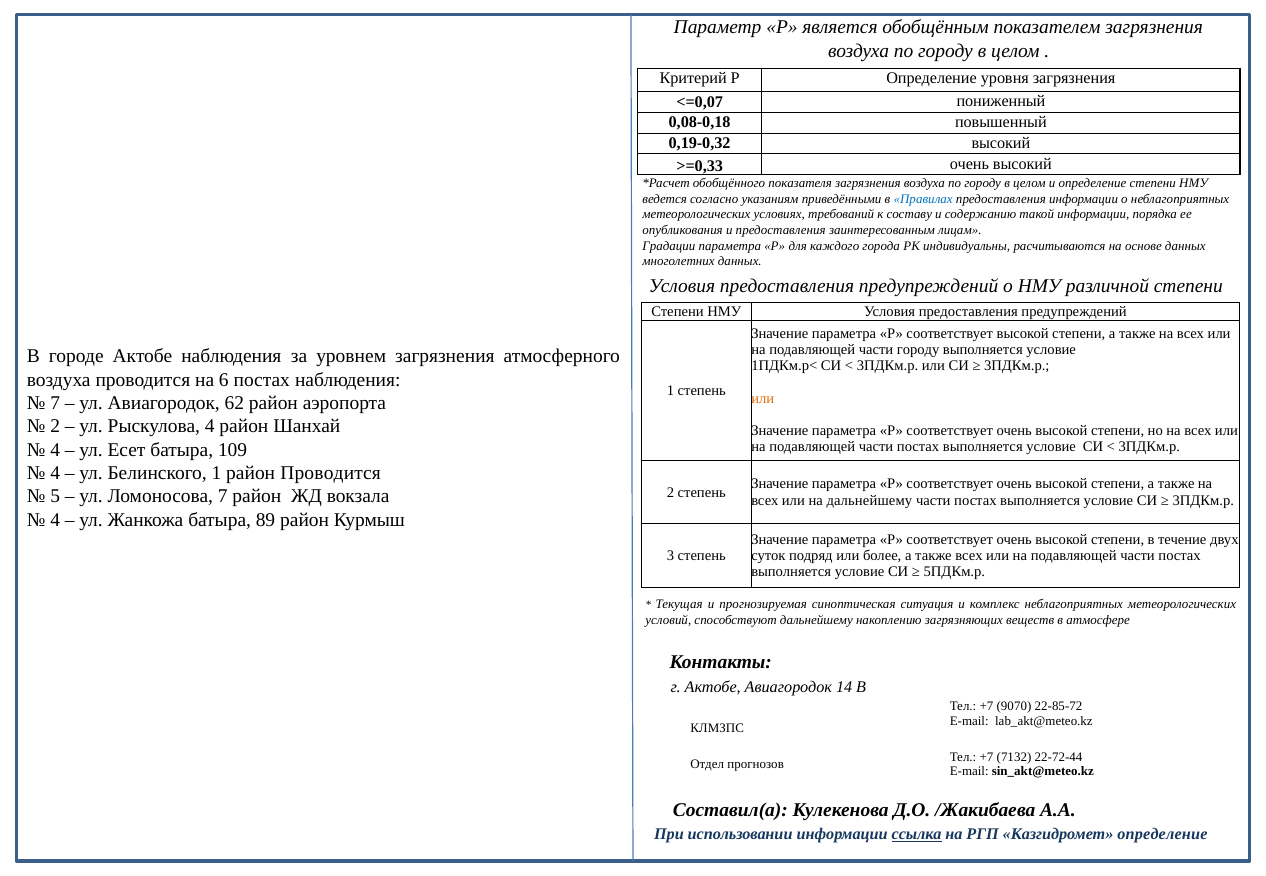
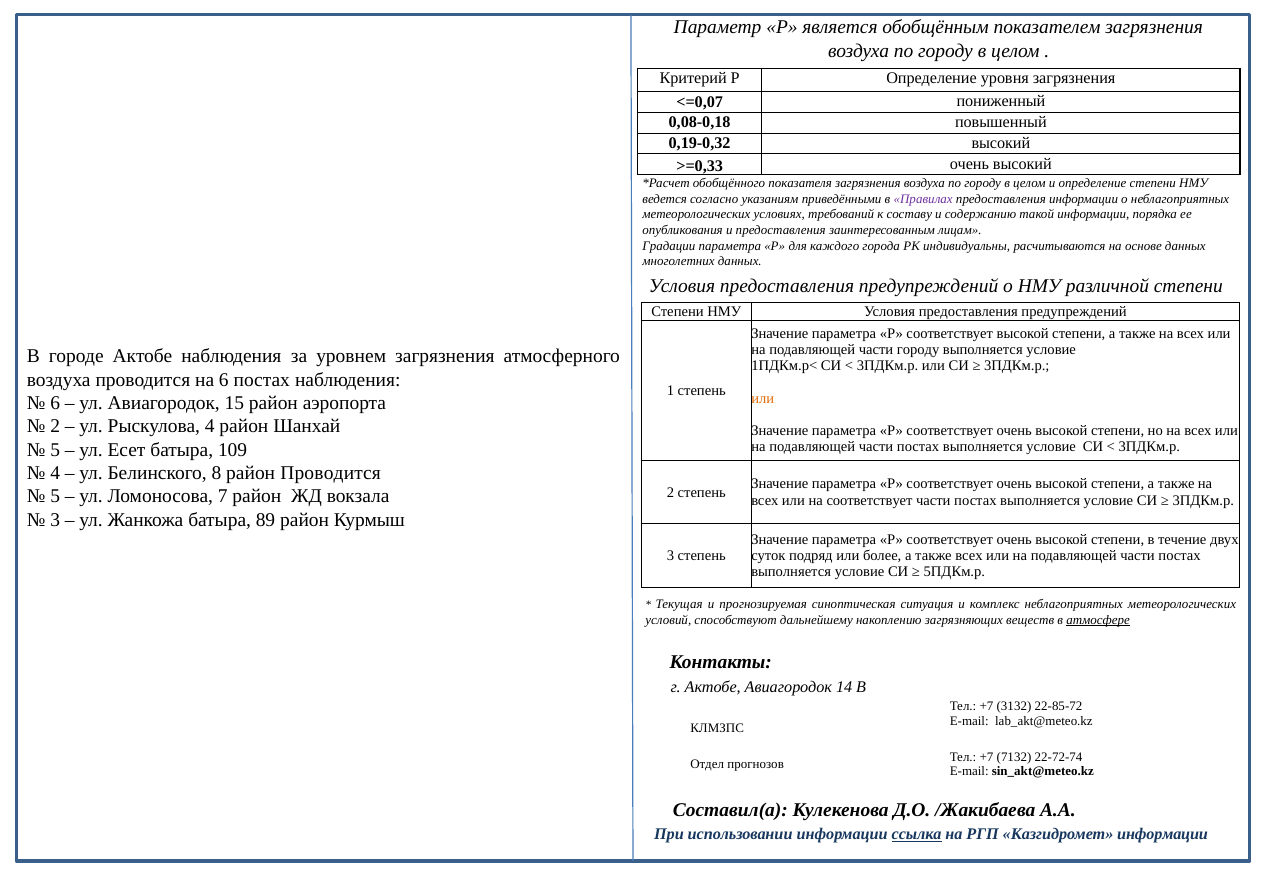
Правилах colour: blue -> purple (923, 199)
7: 7 -> 6 (55, 403)
62: 62 -> 15 (234, 403)
4: 4 -> 5 (55, 450)
Белинского 1: 1 -> 8 (217, 473)
на дальнейшему: дальнейшему -> соответствует (870, 501)
4: 4 -> 3 (55, 520)
атмосфере underline: none -> present (1098, 620)
9070: 9070 -> 3132 (1014, 707)
22-72-44: 22-72-44 -> 22-72-74 (1059, 758)
Казгидромет определение: определение -> информации (1163, 835)
